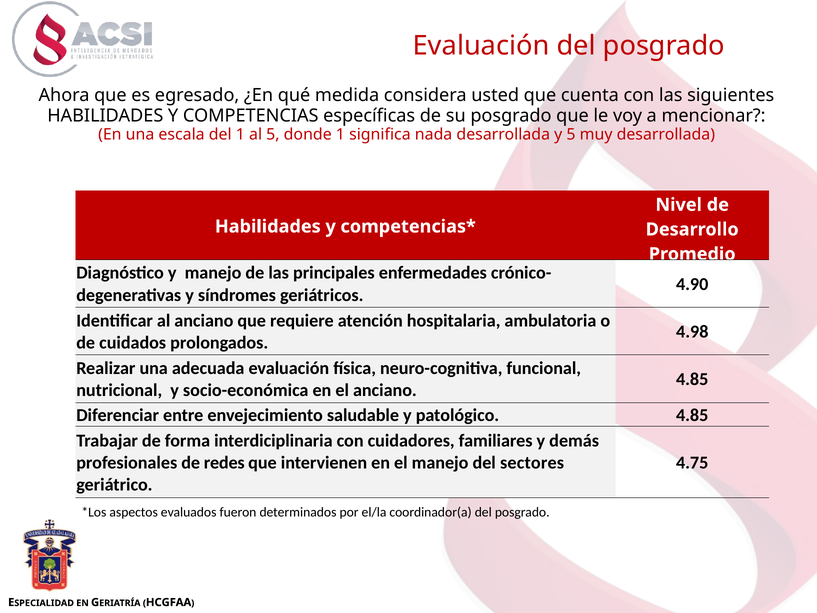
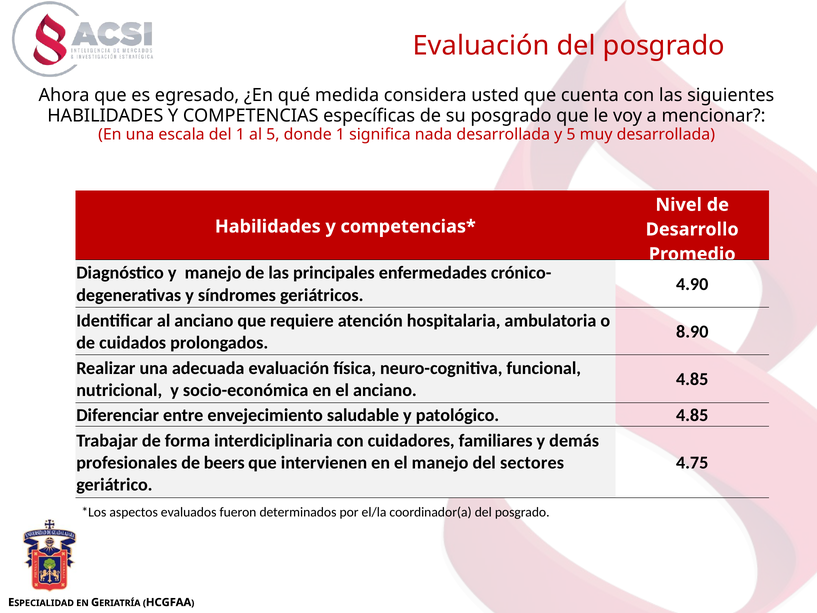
4.98: 4.98 -> 8.90 (692, 332)
redes: redes -> beers (224, 463)
